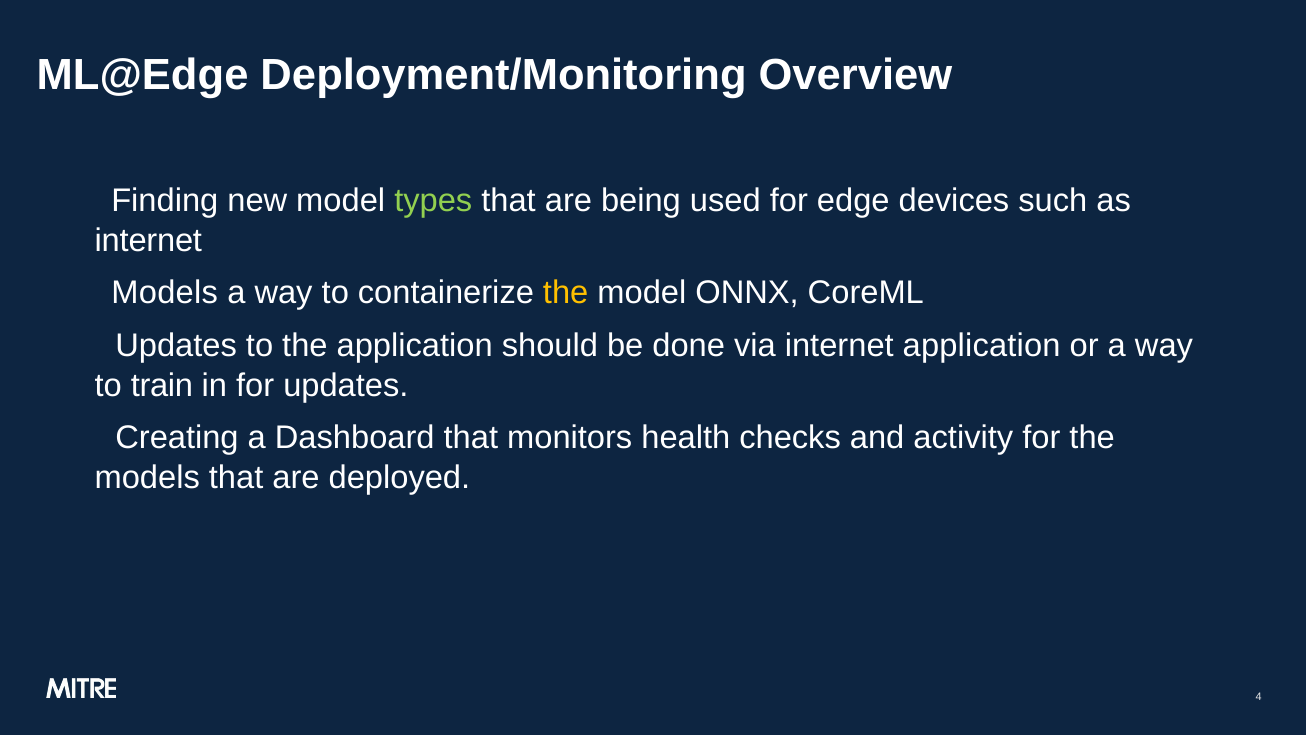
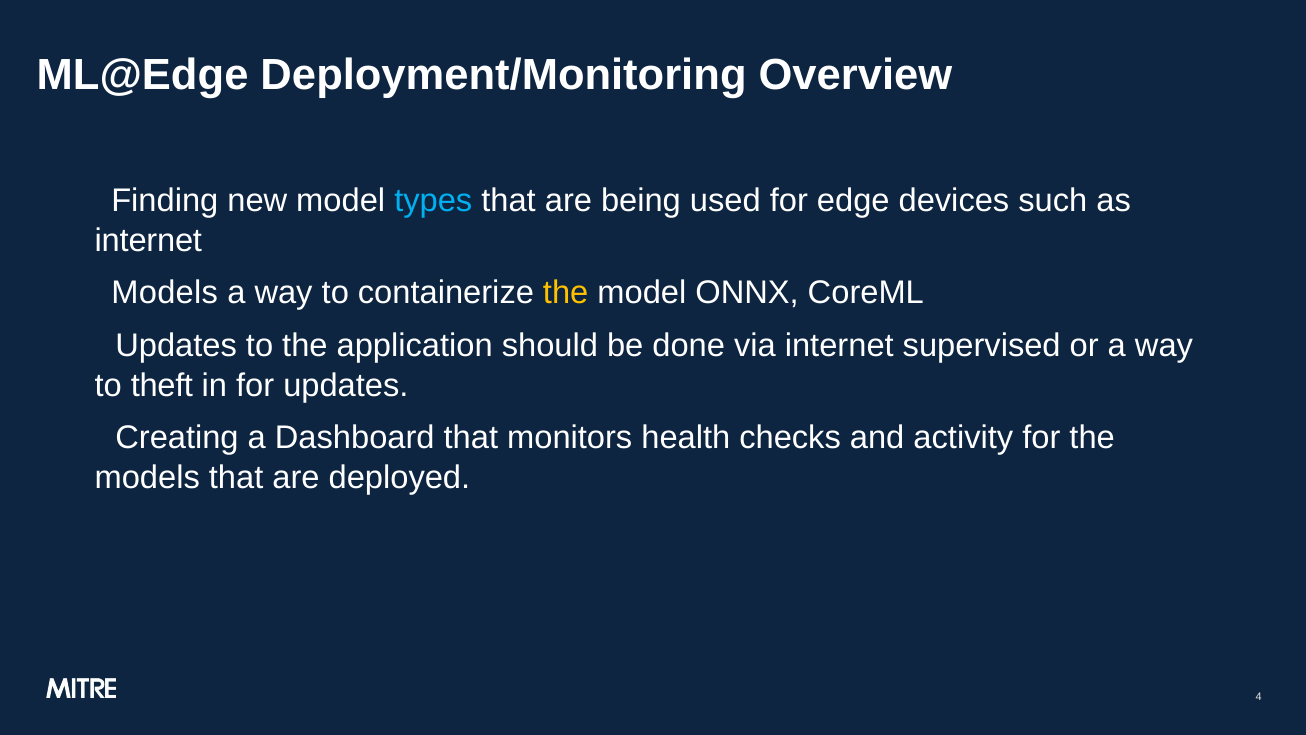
types colour: light green -> light blue (433, 201)
internet application: application -> supervised (982, 346)
train: train -> theft (162, 385)
